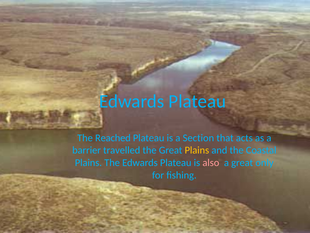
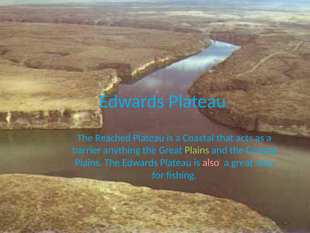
a Section: Section -> Coastal (198, 138)
travelled: travelled -> anything (122, 150)
Plains colour: yellow -> light green (197, 150)
